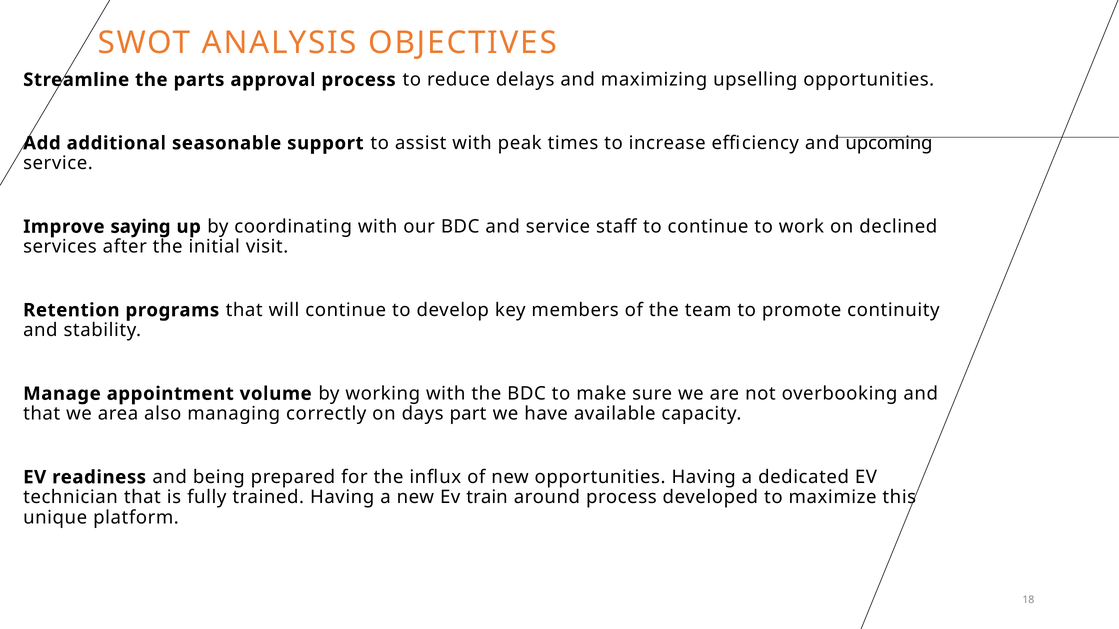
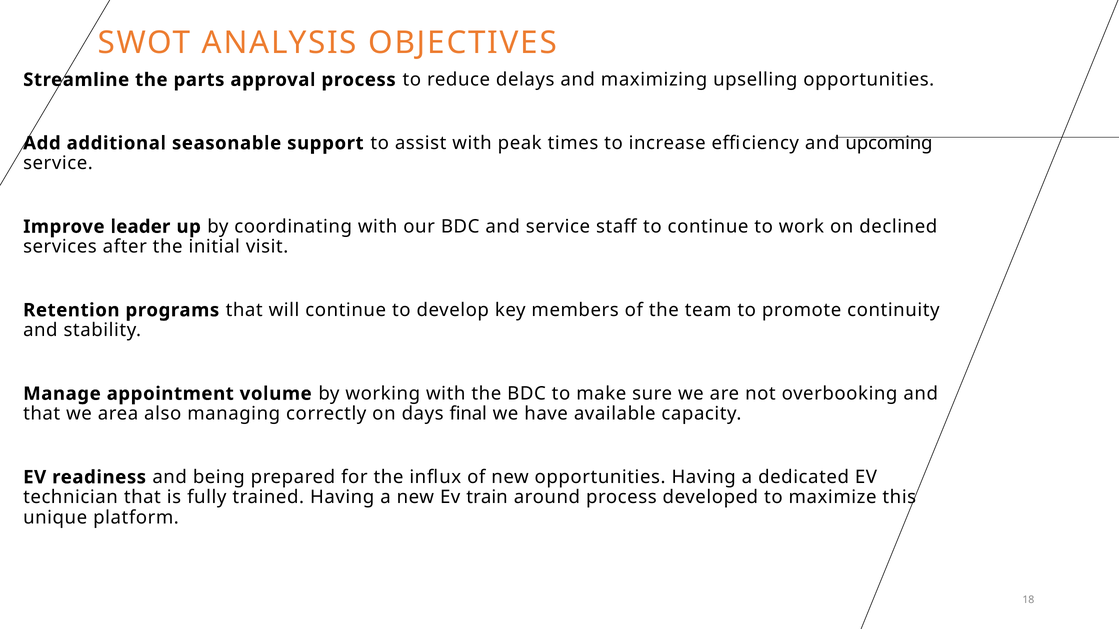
saying: saying -> leader (140, 227)
part: part -> final (468, 414)
